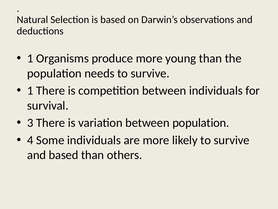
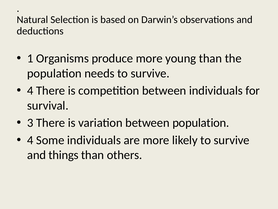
1: 1 -> 4 (30, 90)
and based: based -> things (64, 155)
